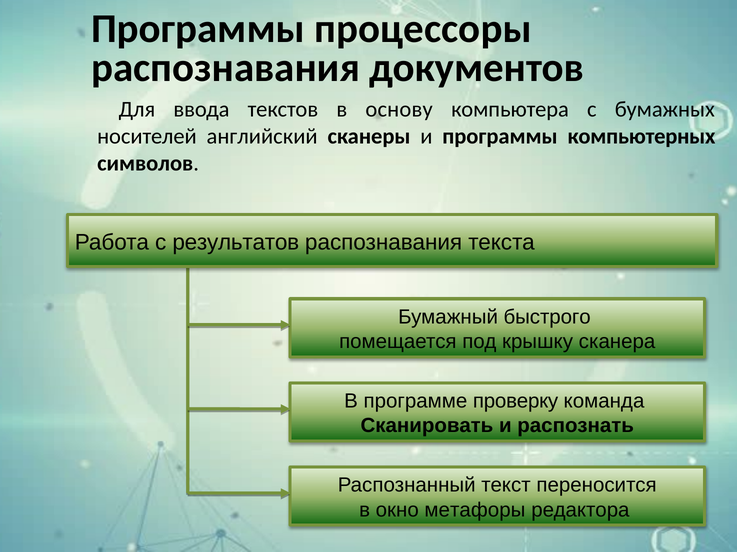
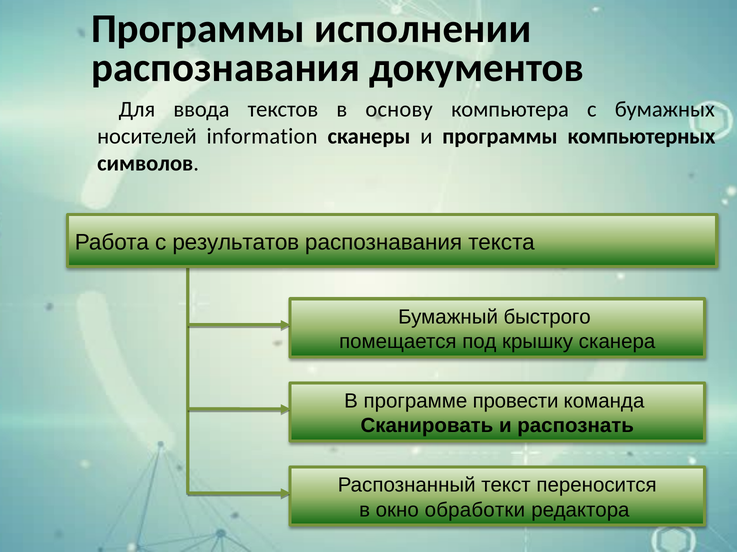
процессоры: процессоры -> исполнении (423, 29)
английский: английский -> information (262, 136)
проверку: проверку -> провести (516, 402)
метафоры: метафоры -> обработки (475, 510)
